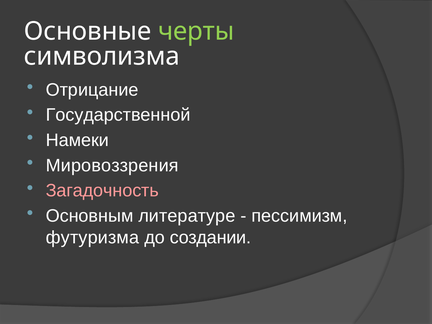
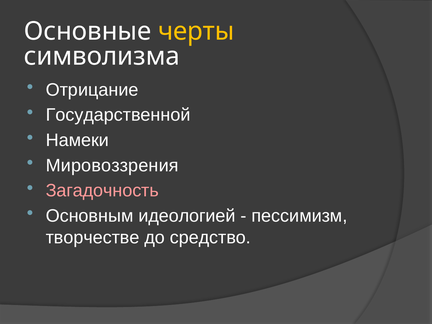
черты colour: light green -> yellow (196, 31)
литературе: литературе -> идеологией (187, 216)
футуризма: футуризма -> творчестве (93, 237)
создании: создании -> средство (210, 237)
